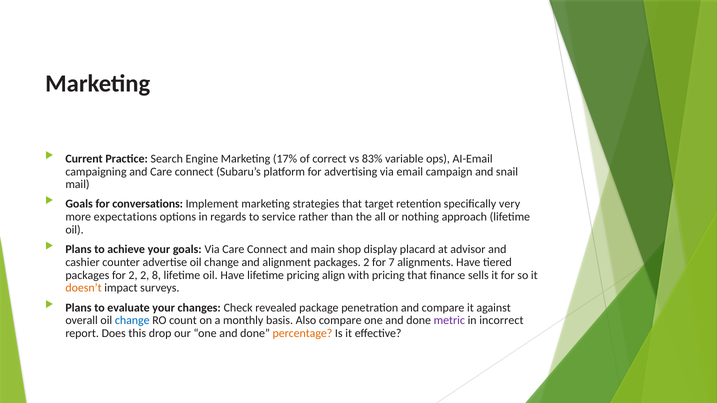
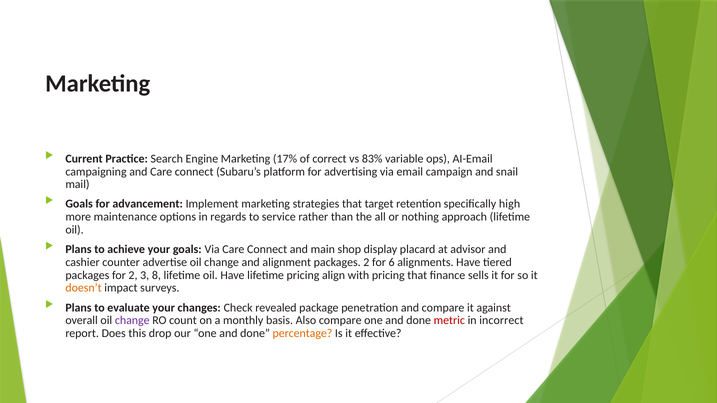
conversations: conversations -> advancement (148, 204)
very: very -> high (510, 204)
expectations: expectations -> maintenance (125, 217)
7: 7 -> 6 (392, 262)
2 2: 2 -> 3 (145, 275)
change colour: blue -> purple (132, 321)
metric colour: purple -> red (449, 321)
